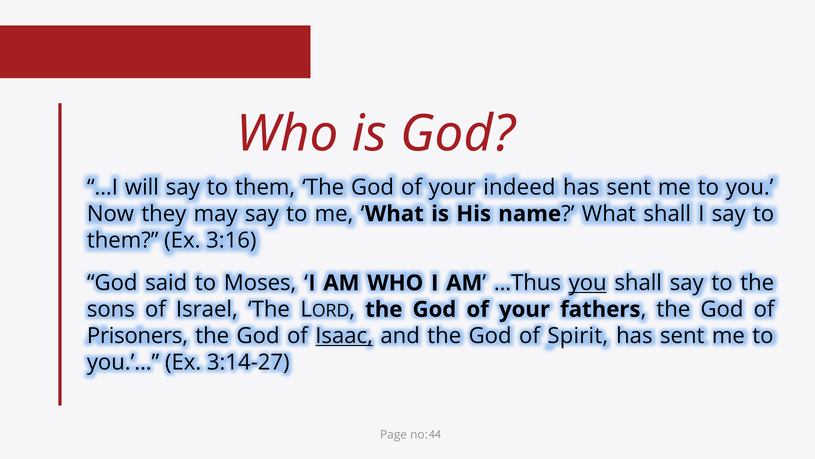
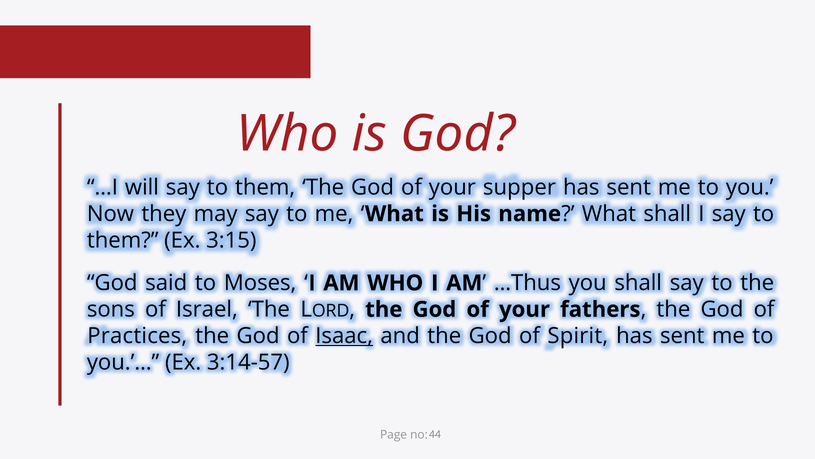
indeed: indeed -> supper (519, 188)
3:16: 3:16 -> 3:15 (231, 241)
you underline: present -> none (588, 283)
Prisoners: Prisoners -> Practices (137, 336)
3:14-27: 3:14-27 -> 3:14-57 (248, 363)
